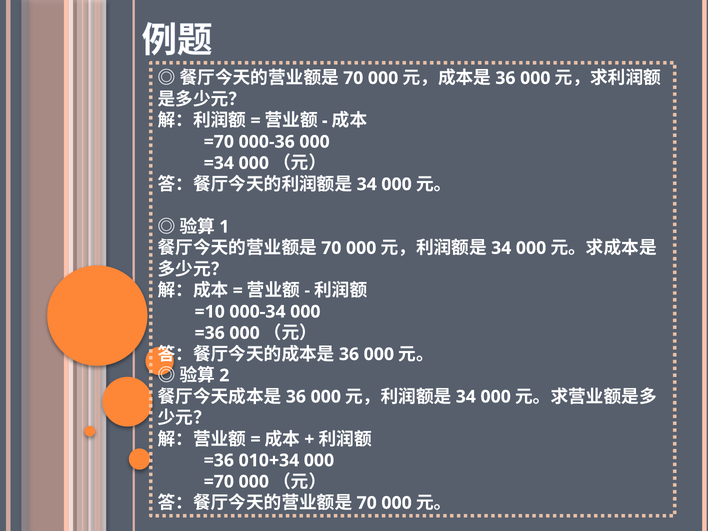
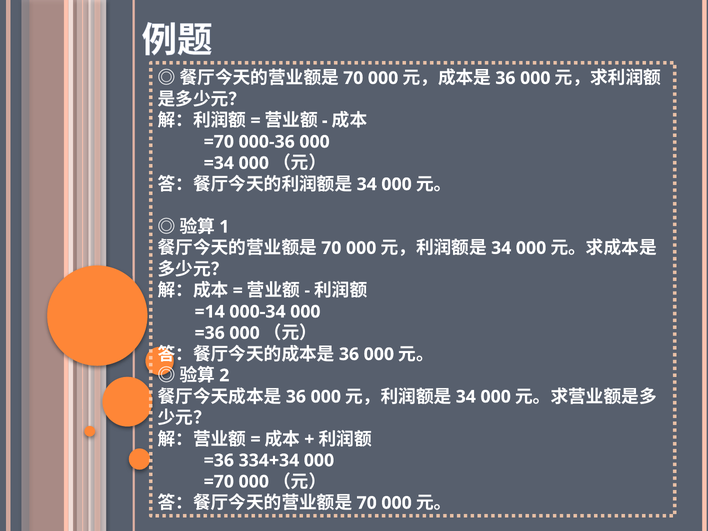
=10: =10 -> =14 (210, 312)
010+34: 010+34 -> 334+34 (269, 460)
